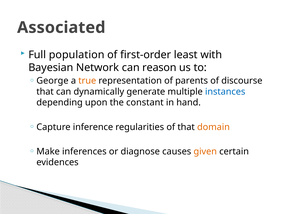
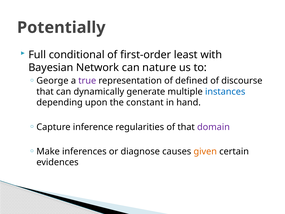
Associated: Associated -> Potentially (61, 27)
population: population -> conditional (77, 55)
reason: reason -> nature (159, 68)
true colour: orange -> purple (87, 81)
parents: parents -> defined (192, 81)
domain colour: orange -> purple (213, 127)
